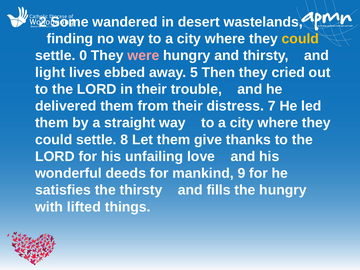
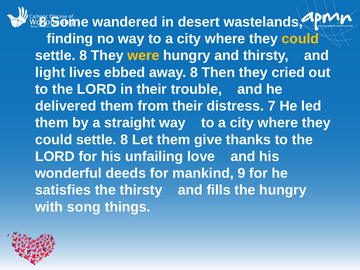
2: 2 -> 8 (43, 22)
0: 0 -> 8 (83, 56)
were colour: pink -> yellow (143, 56)
away 5: 5 -> 8 (194, 72)
lifted: lifted -> song (84, 207)
